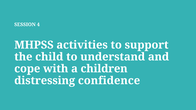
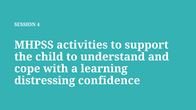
children: children -> learning (104, 69)
